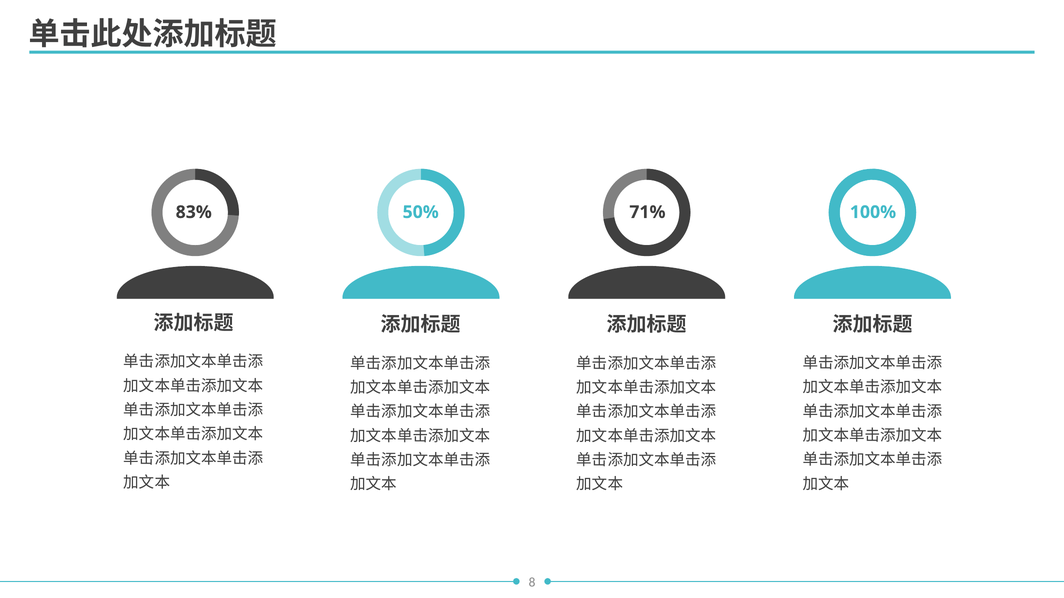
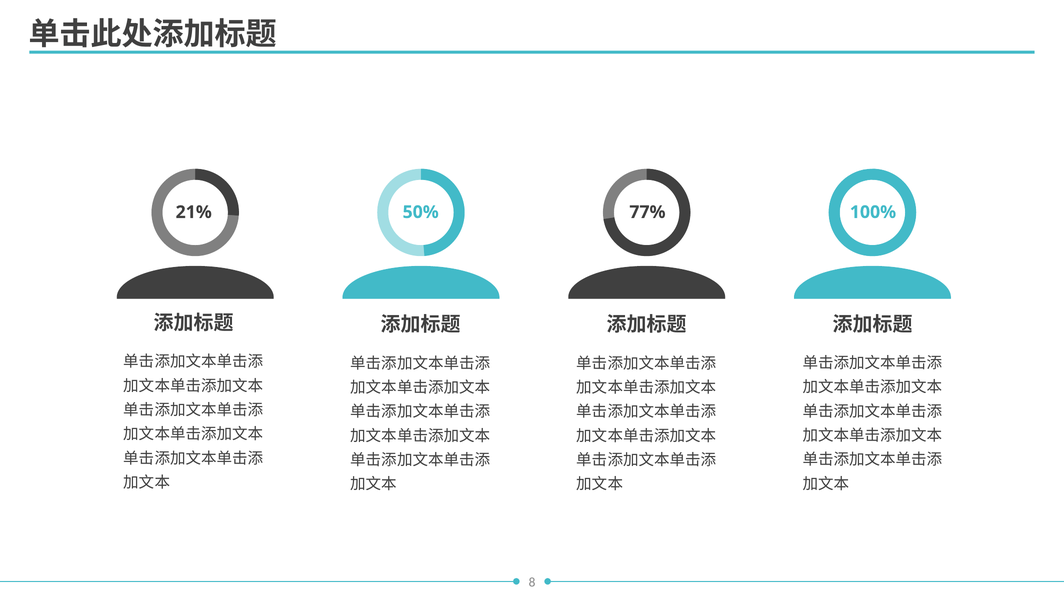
83%: 83% -> 21% (194, 212)
71%: 71% -> 77% (647, 212)
